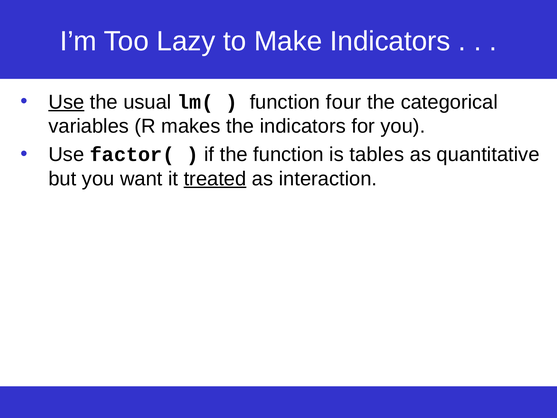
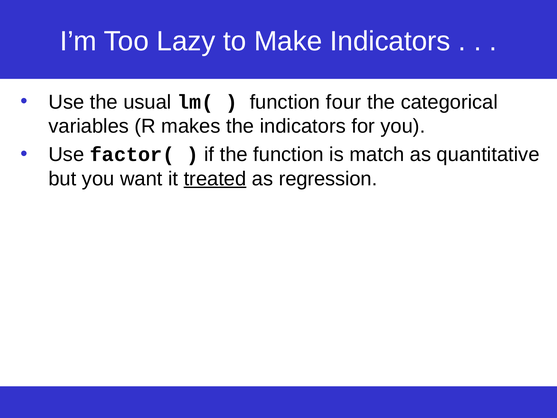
Use underline: present -> none (66, 102)
tables: tables -> match (377, 154)
interaction: interaction -> regression (328, 179)
